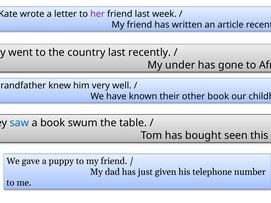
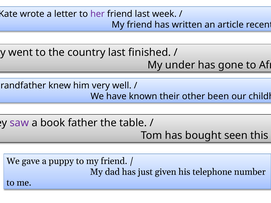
last recently: recently -> finished (150, 53)
other book: book -> been (218, 97)
saw colour: blue -> purple (19, 123)
swum: swum -> father (83, 123)
